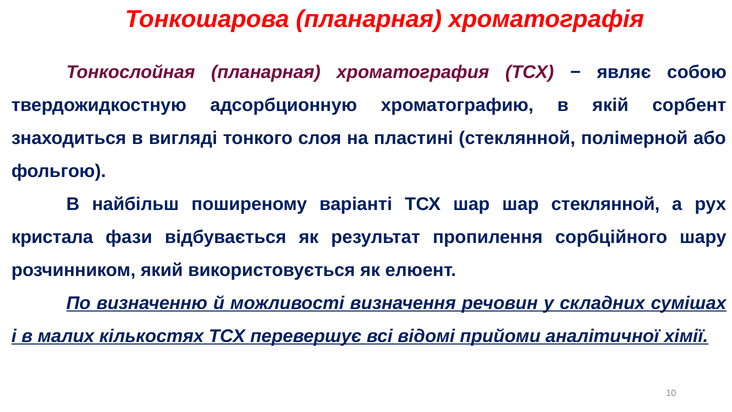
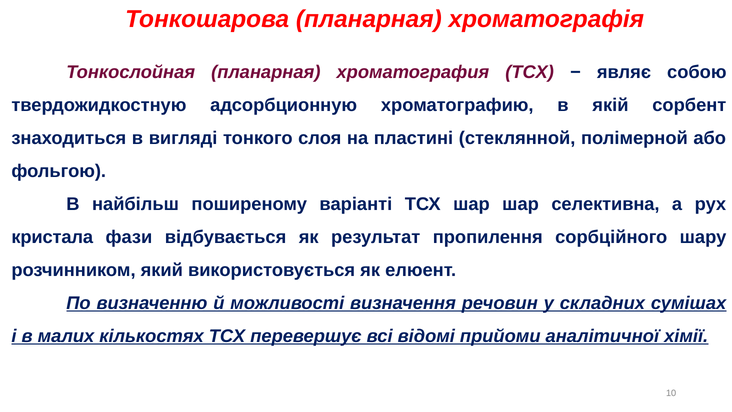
шар стеклянной: стеклянной -> селективна (605, 204)
